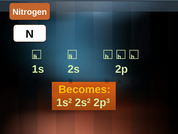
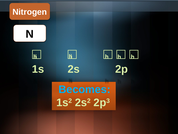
Becomes colour: yellow -> light blue (85, 89)
